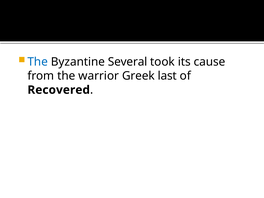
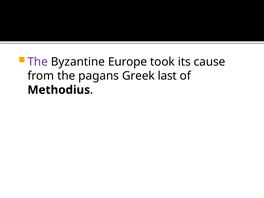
The colour: blue -> purple (38, 62)
Several: Several -> Europe (128, 62)
warrior: warrior -> pagans (99, 76)
Recovered: Recovered -> Methodius (59, 90)
